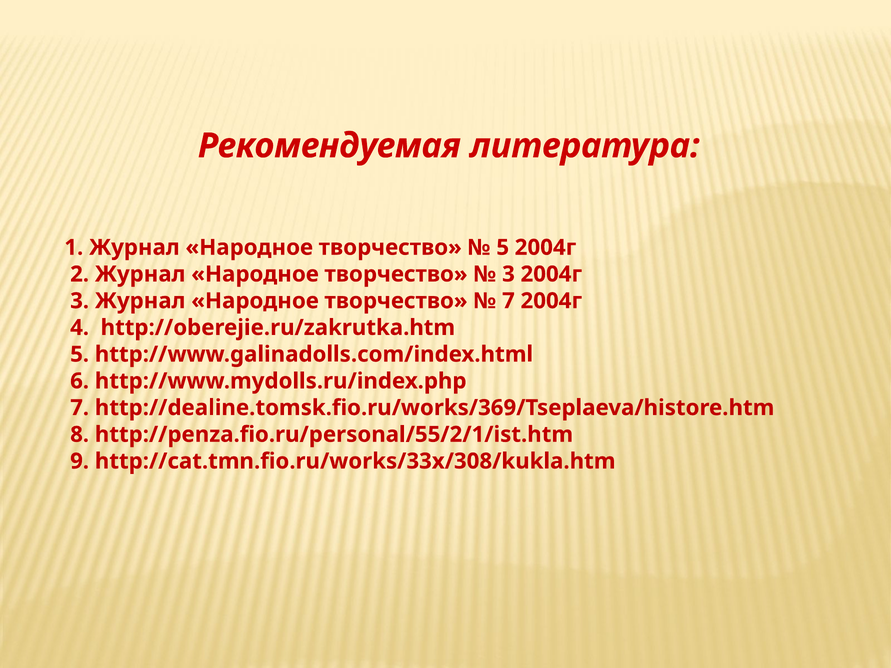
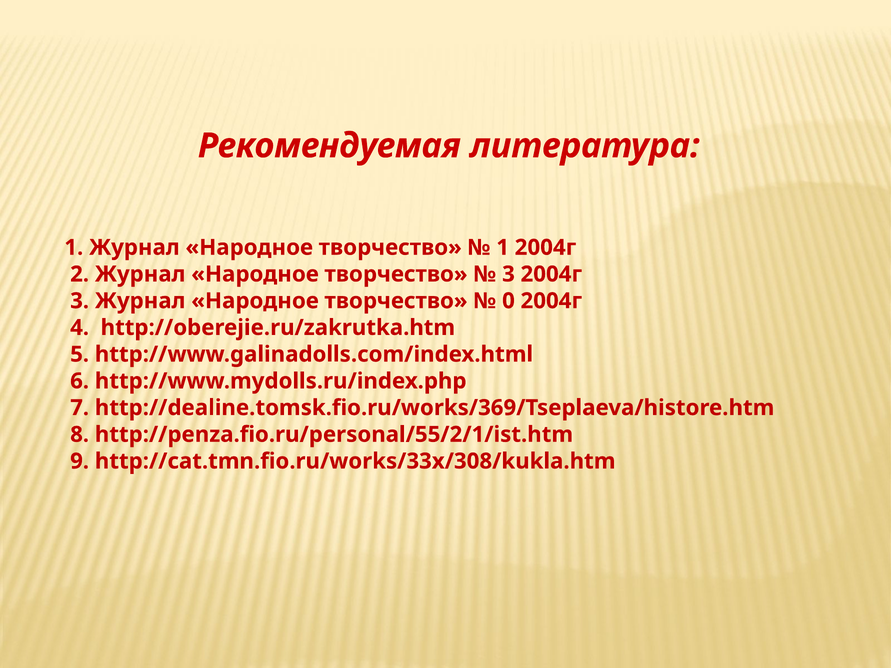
5: 5 -> 1 (503, 248)
7: 7 -> 0 (508, 301)
